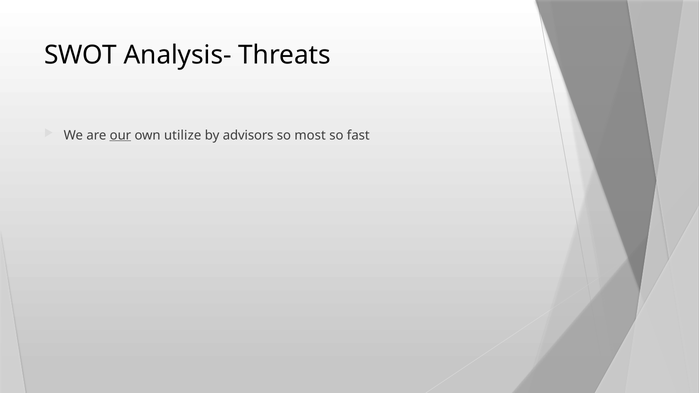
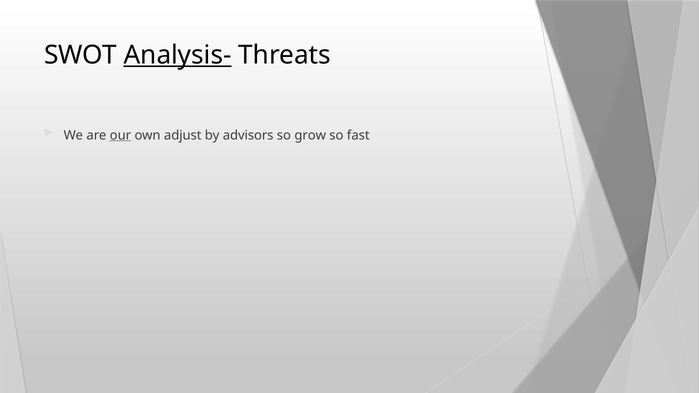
Analysis- underline: none -> present (178, 55)
utilize: utilize -> adjust (183, 135)
most: most -> grow (310, 135)
